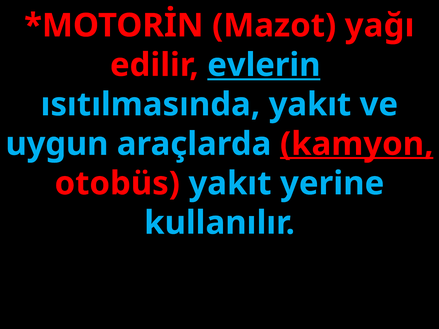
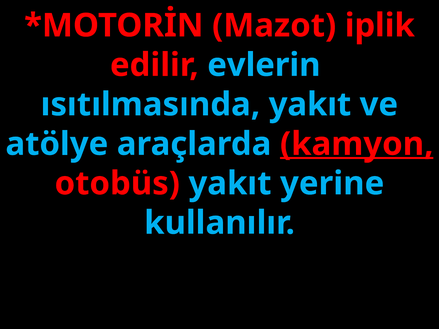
yağı: yağı -> iplik (380, 26)
evlerin underline: present -> none (264, 65)
uygun: uygun -> atölye (57, 144)
